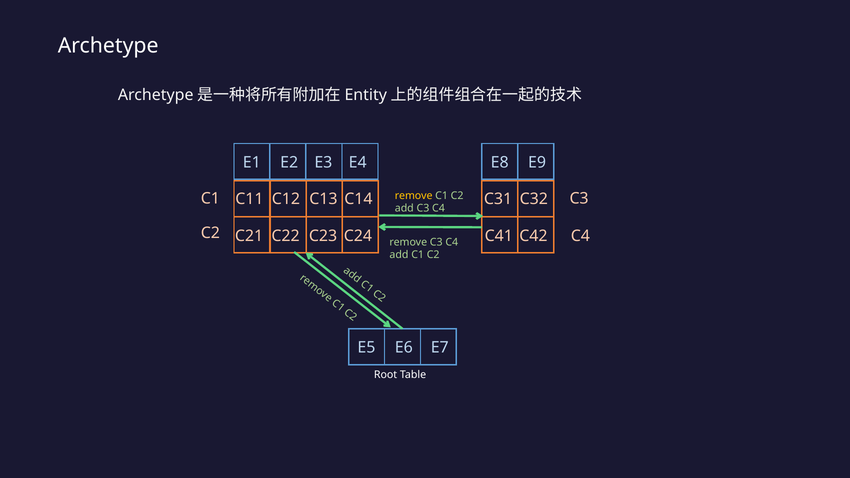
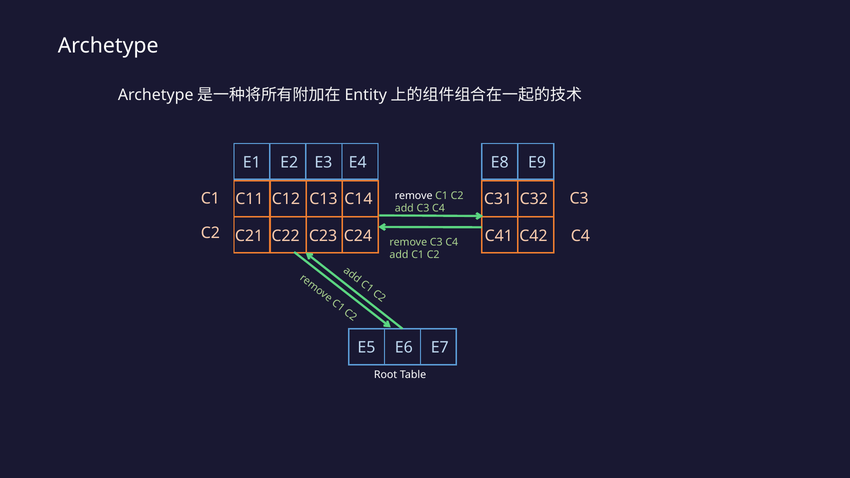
remove colour: yellow -> white (414, 196)
